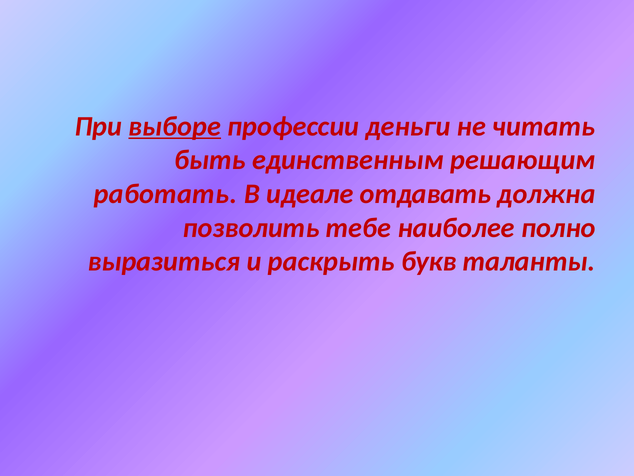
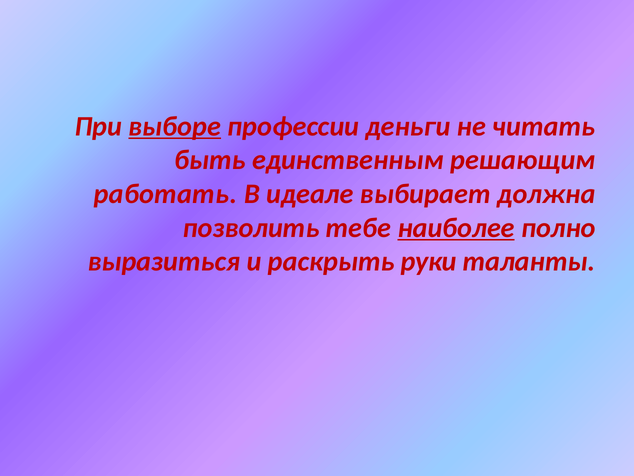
отдавать: отдавать -> выбирает (425, 194)
наиболее underline: none -> present (456, 228)
букв: букв -> руки (429, 261)
